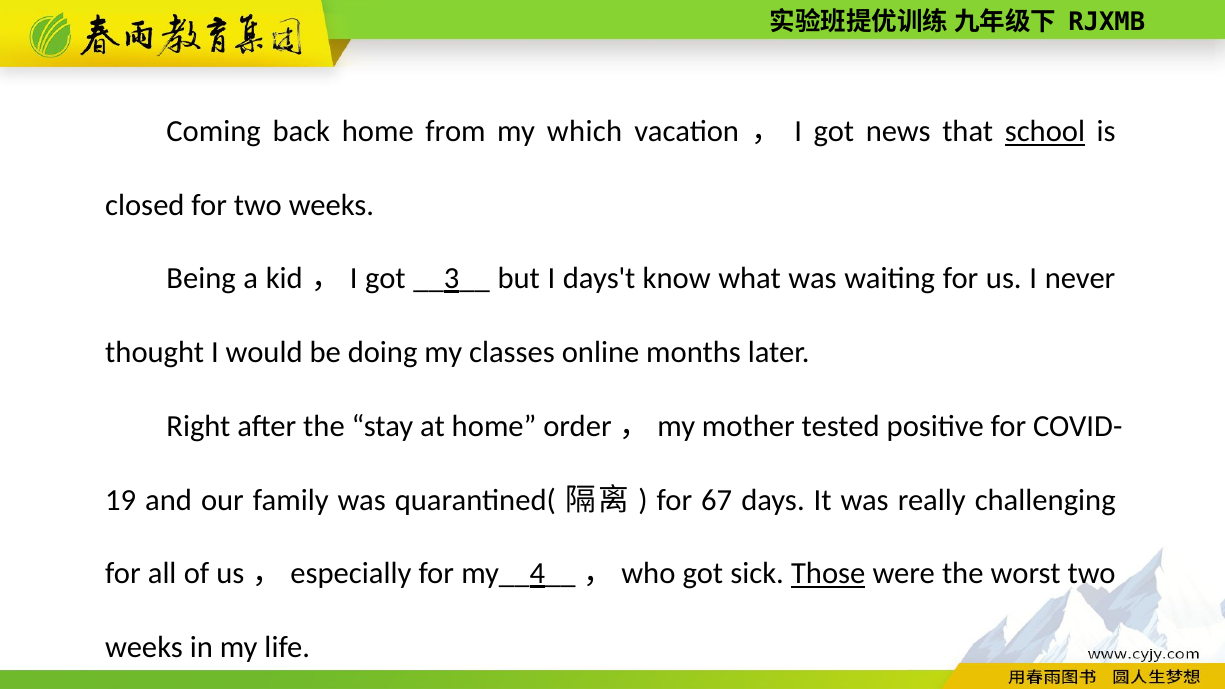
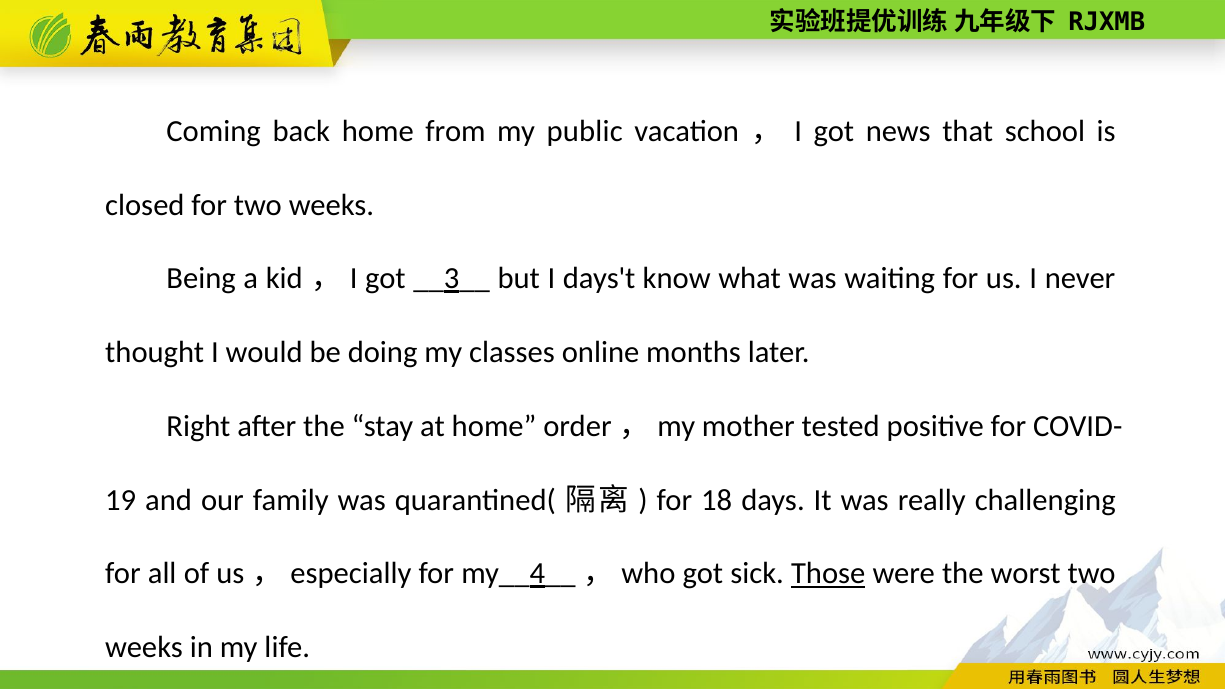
which: which -> public (585, 131)
school underline: present -> none (1045, 131)
67: 67 -> 18 (717, 500)
